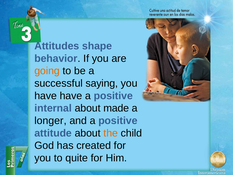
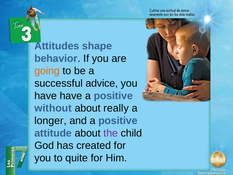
saying: saying -> advice (102, 83)
internal: internal -> without (53, 108)
made: made -> really (116, 108)
the colour: orange -> purple (111, 133)
